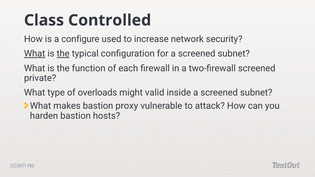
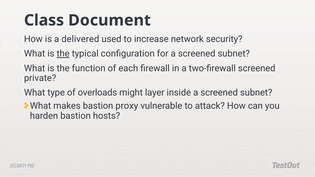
Controlled: Controlled -> Document (110, 20)
configure: configure -> delivered (80, 39)
What underline: present -> none (35, 54)
valid: valid -> layer (155, 93)
